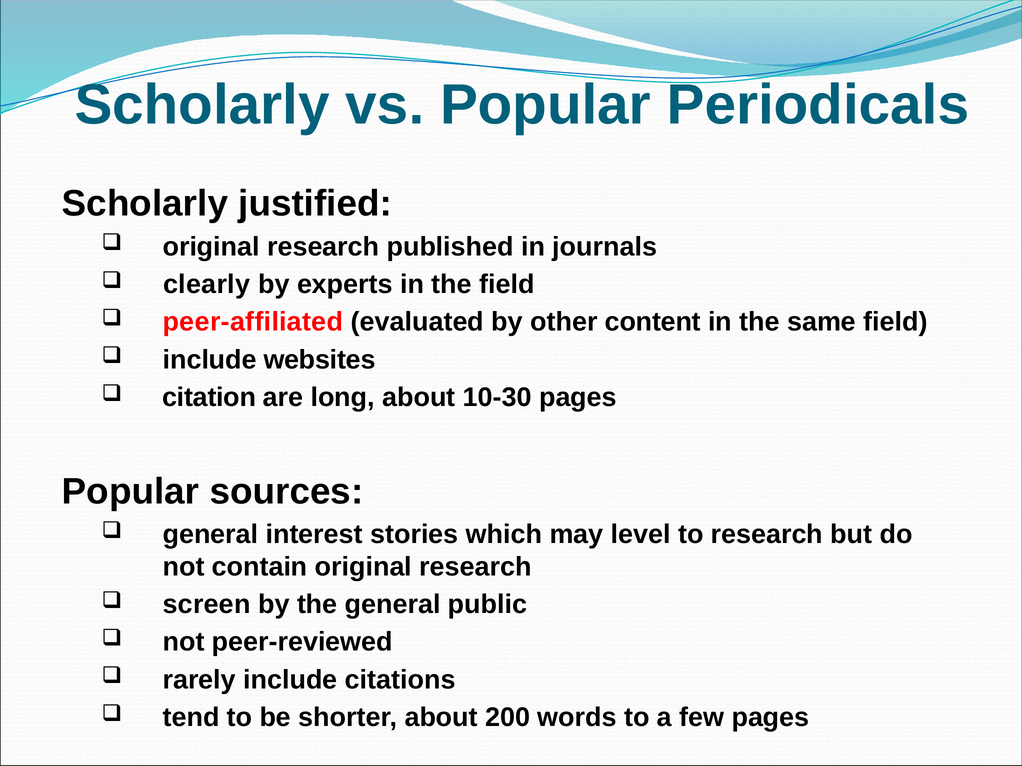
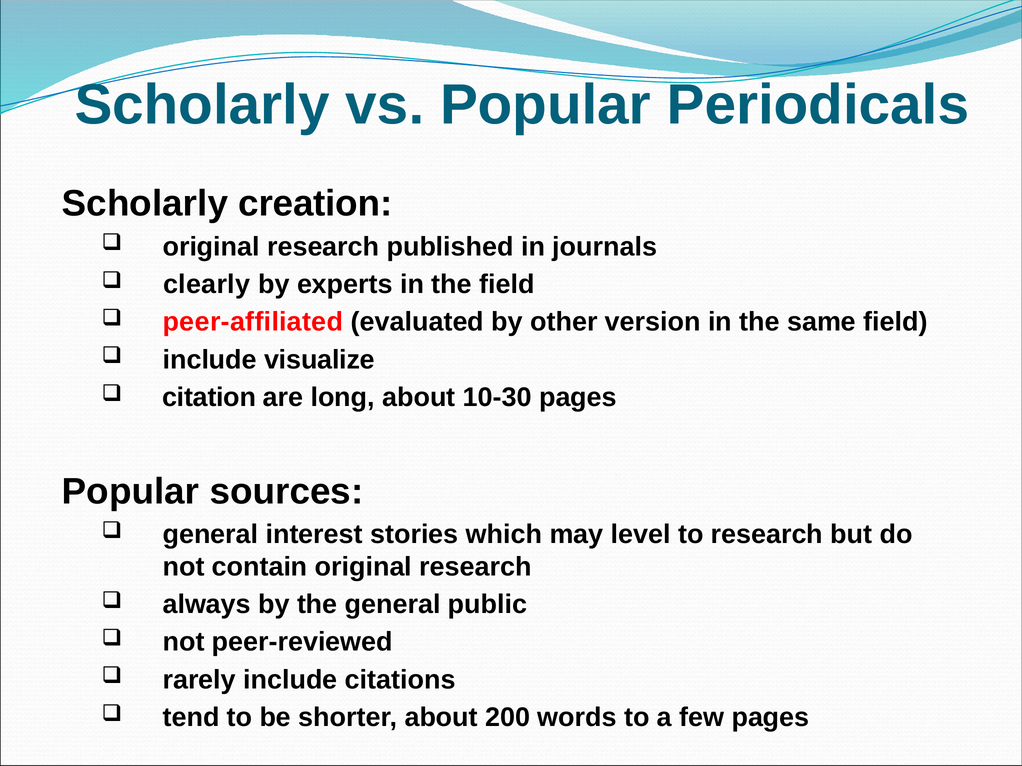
justified: justified -> creation (315, 204)
content: content -> version (653, 322)
websites: websites -> visualize (320, 360)
screen: screen -> always (207, 605)
